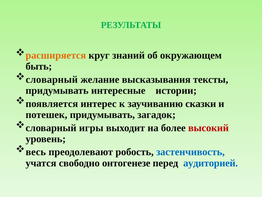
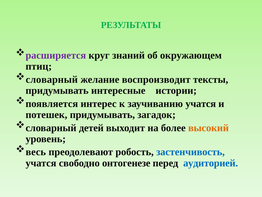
расширяется colour: orange -> purple (56, 55)
быть: быть -> птиц (39, 66)
высказывания: высказывания -> воспроизводит (156, 79)
заучиванию сказки: сказки -> учатся (201, 103)
игры: игры -> детей (91, 128)
высокий colour: red -> orange (208, 128)
